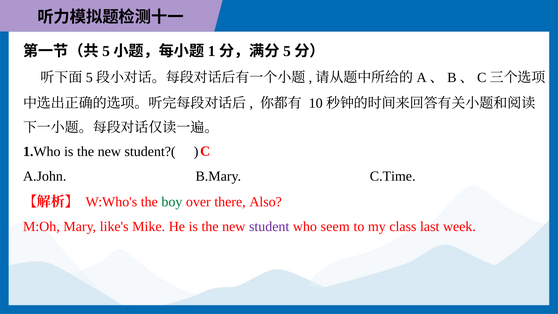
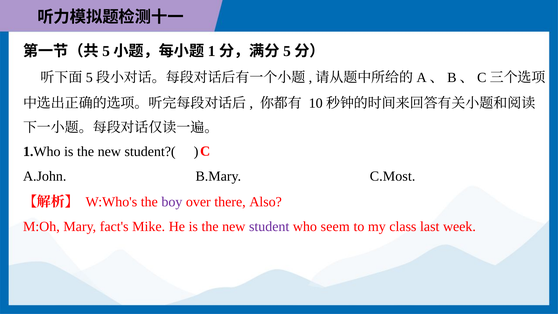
C.Time: C.Time -> C.Most (393, 176)
boy colour: green -> purple (172, 202)
like's: like's -> fact's (114, 226)
